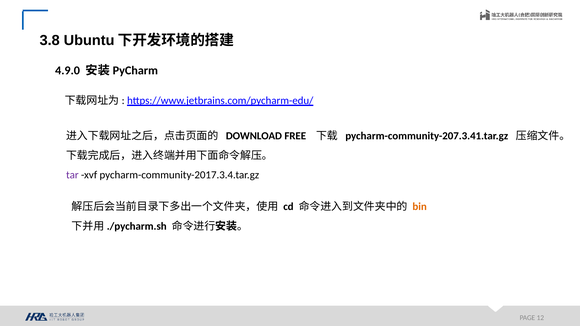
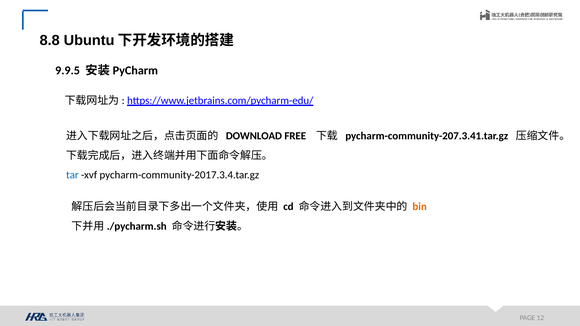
3.8: 3.8 -> 8.8 (50, 41)
4.9.0: 4.9.0 -> 9.9.5 (68, 71)
tar colour: purple -> blue (72, 175)
